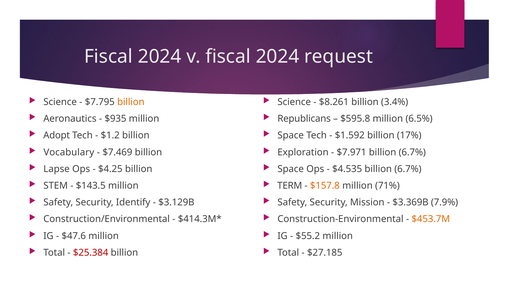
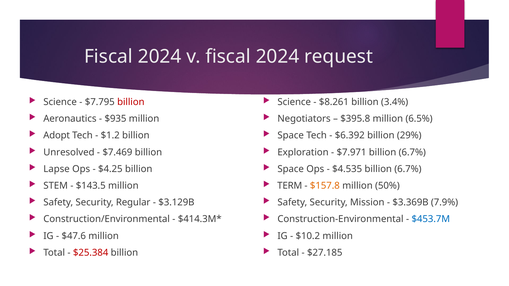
billion colour: orange -> red (131, 102)
Republicans: Republicans -> Negotiators (304, 119)
$595.8: $595.8 -> $395.8 (355, 119)
$1.592: $1.592 -> $6.392 (350, 136)
17%: 17% -> 29% (409, 136)
Vocabulary: Vocabulary -> Unresolved (69, 152)
71%: 71% -> 50% (387, 186)
Identify: Identify -> Regular (133, 203)
$453.7M colour: orange -> blue (431, 219)
$55.2: $55.2 -> $10.2 (308, 236)
